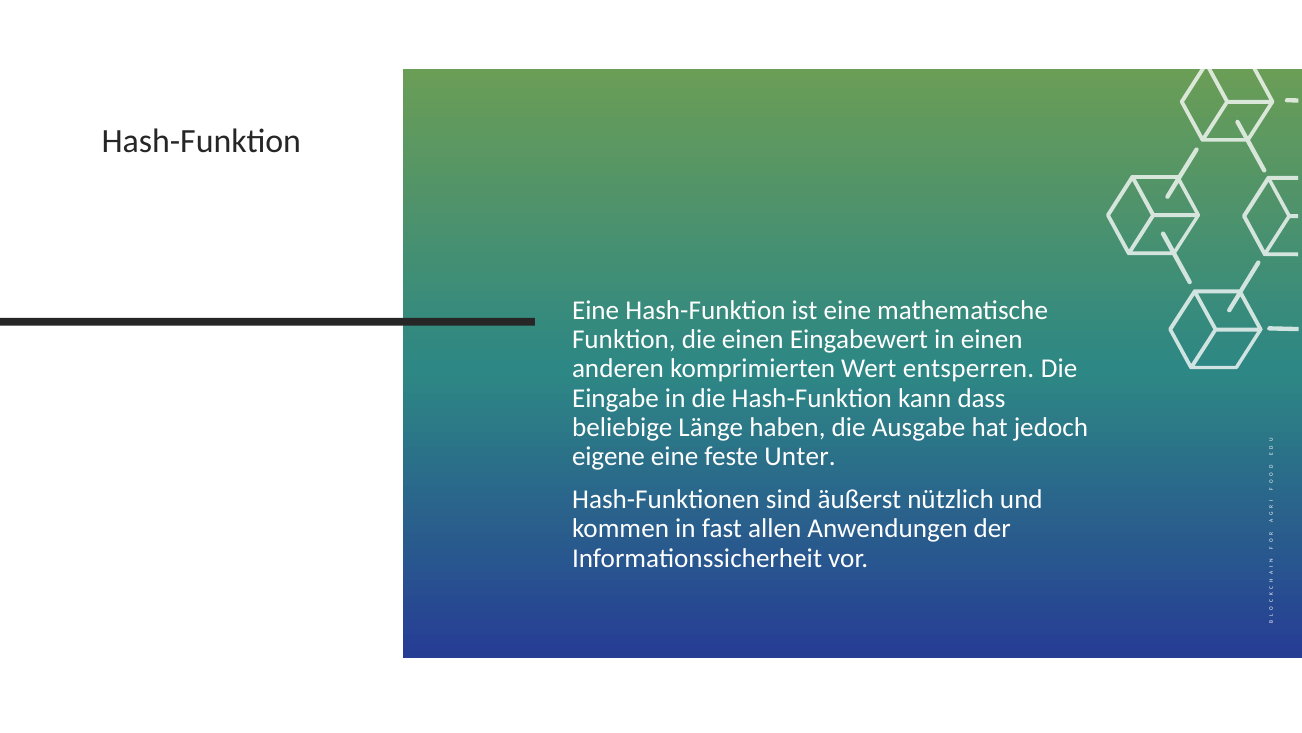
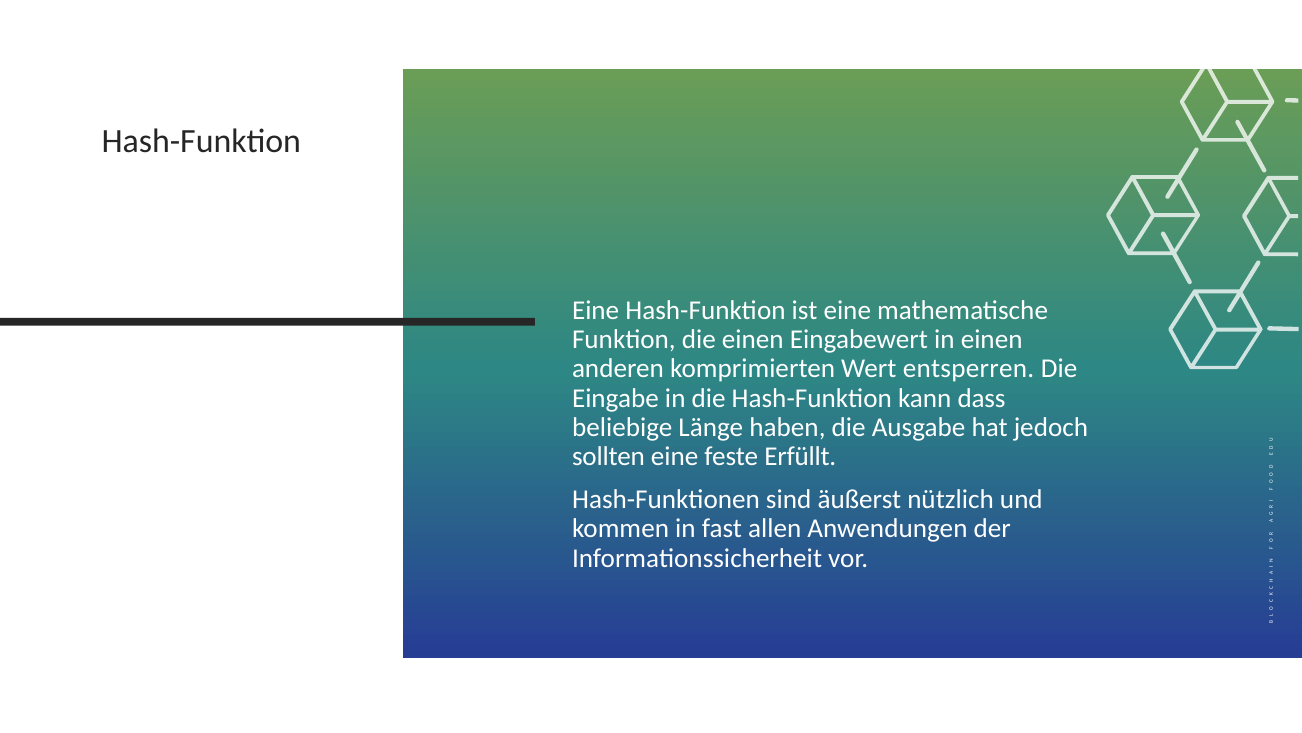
eigene: eigene -> sollten (609, 456)
Unter: Unter -> Erfüllt (800, 456)
